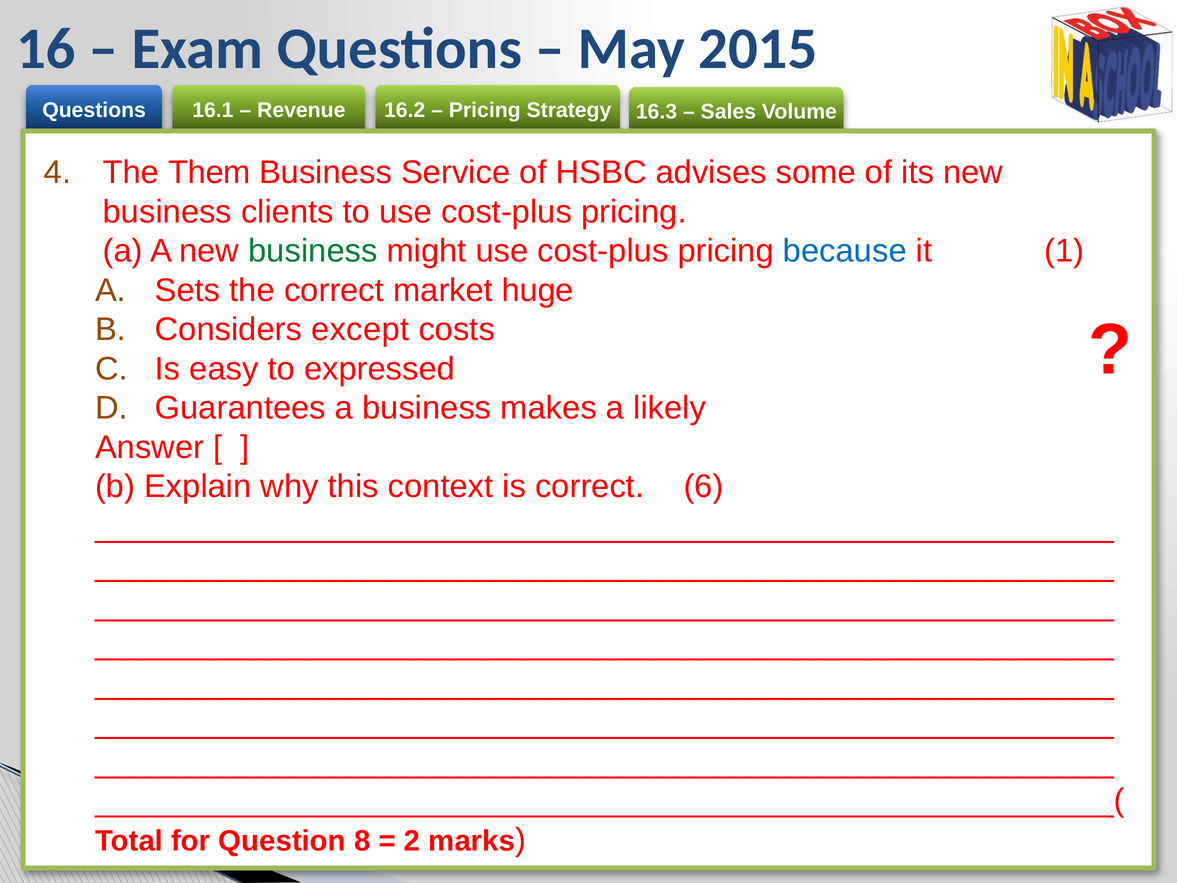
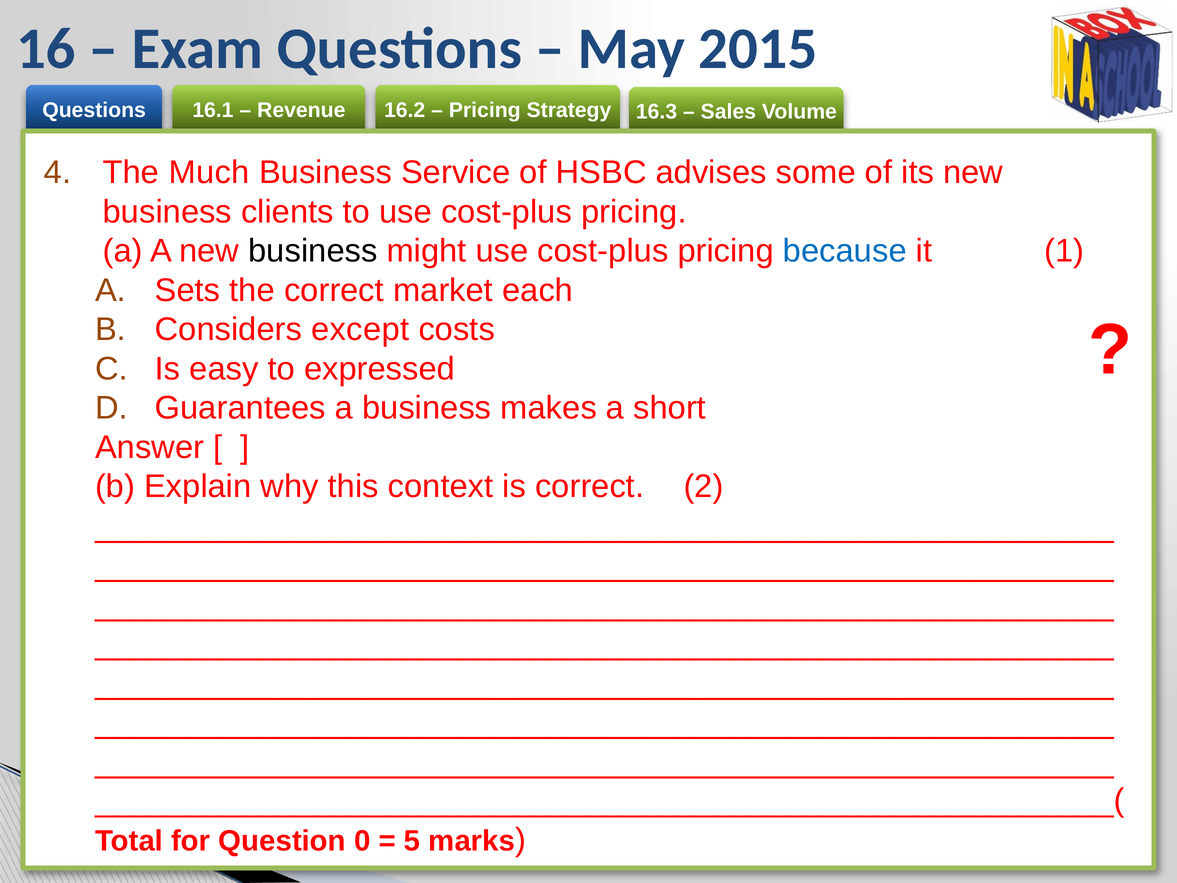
Them: Them -> Much (209, 172)
business colour: green -> black (313, 251)
huge: huge -> each (538, 290)
likely: likely -> short (670, 408)
6: 6 -> 2 (704, 486)
8: 8 -> 0 (362, 841)
2: 2 -> 5 (412, 841)
